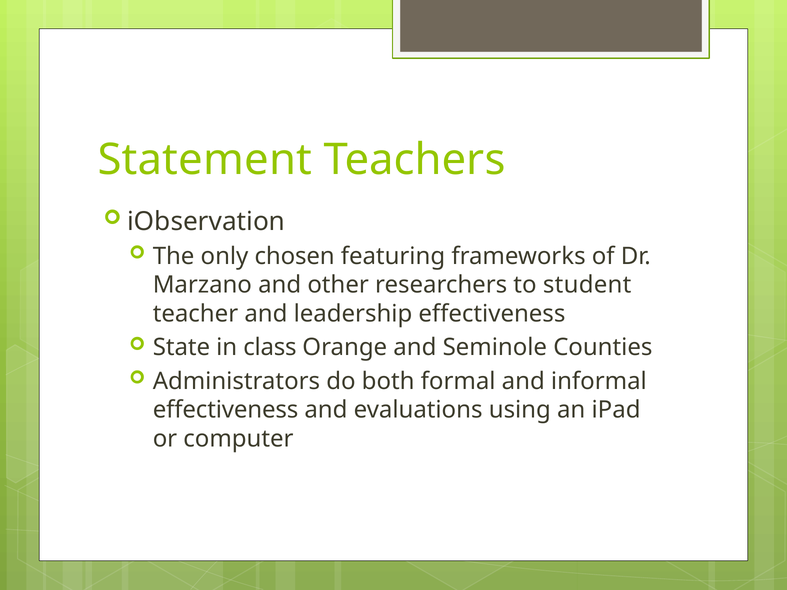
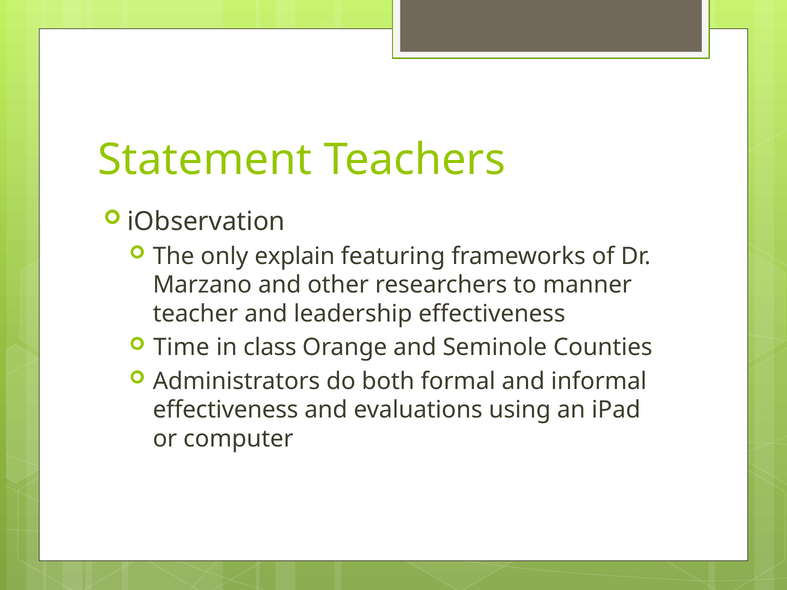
chosen: chosen -> explain (295, 256)
student: student -> manner (587, 285)
State: State -> Time (181, 348)
